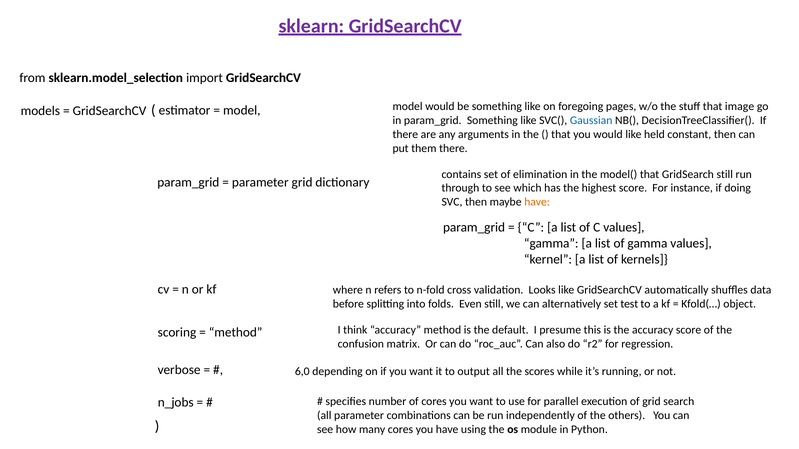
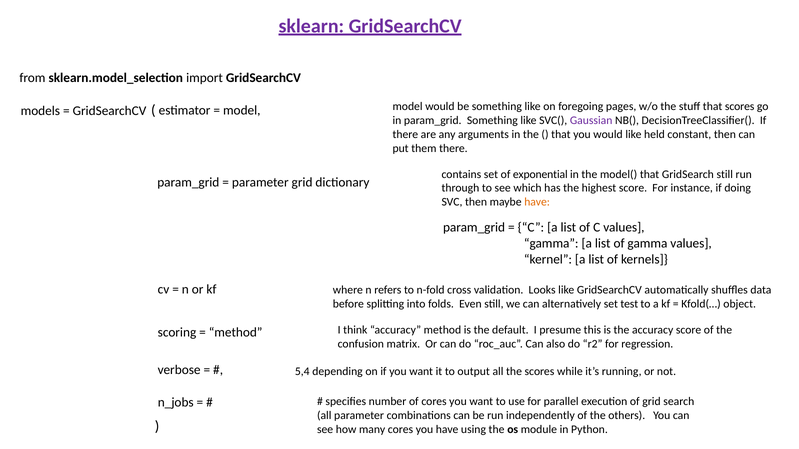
that image: image -> scores (740, 107)
Gaussian colour: blue -> purple (591, 121)
elimination: elimination -> exponential (540, 174)
6,0: 6,0 -> 5,4 (302, 372)
